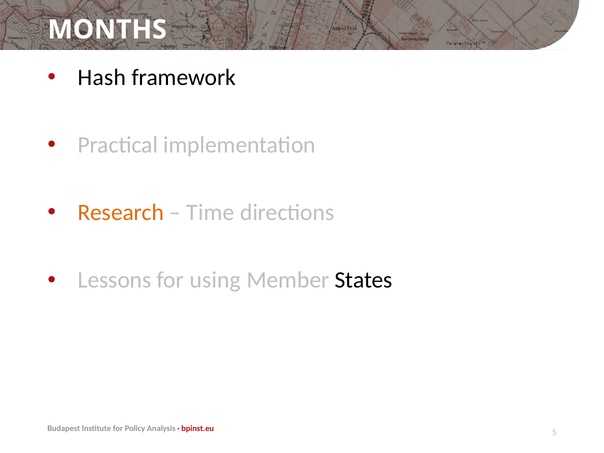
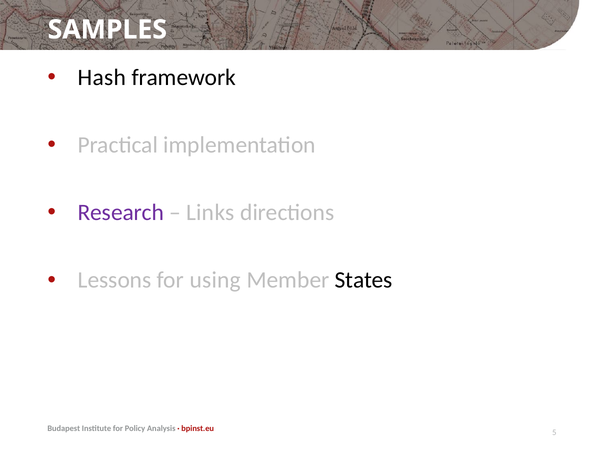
MONTHS: MONTHS -> SAMPLES (107, 30)
Research colour: orange -> purple (121, 213)
Time: Time -> Links (210, 213)
